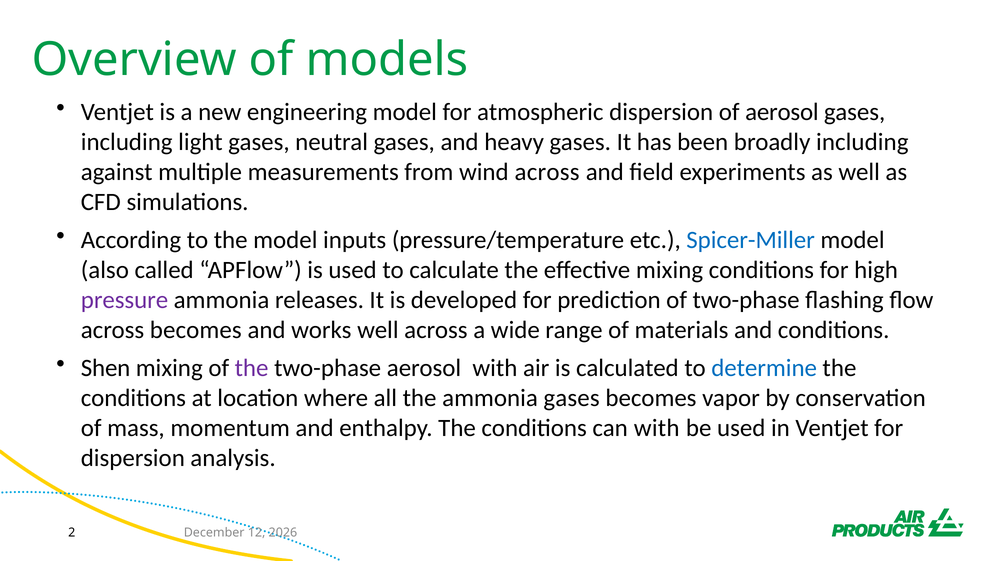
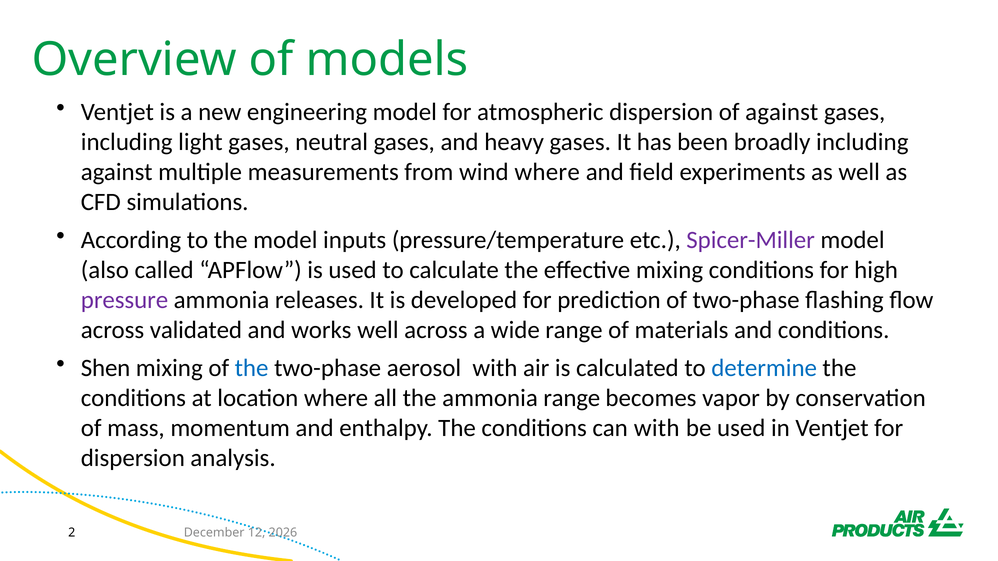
of aerosol: aerosol -> against (782, 112)
wind across: across -> where (547, 172)
Spicer-Miller colour: blue -> purple (751, 240)
across becomes: becomes -> validated (196, 330)
the colour: purple -> blue (252, 368)
ammonia gases: gases -> range (572, 398)
